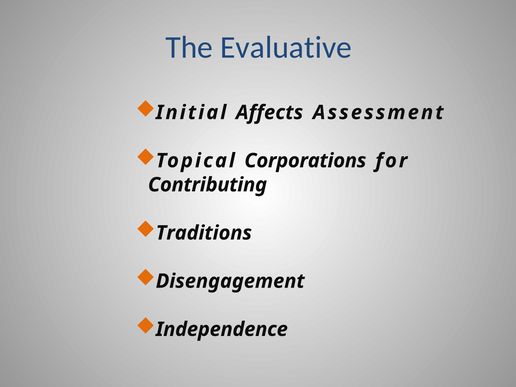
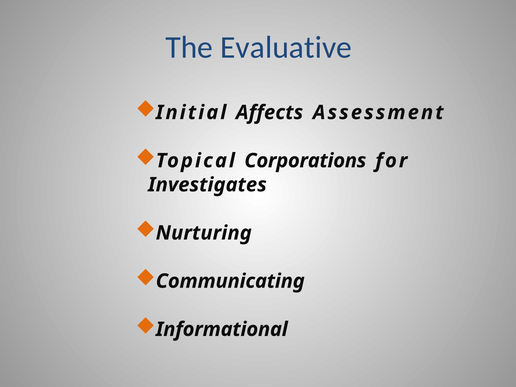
Contributing: Contributing -> Investigates (207, 185)
Traditions: Traditions -> Nurturing (204, 233)
Disengagement: Disengagement -> Communicating (230, 281)
Independence: Independence -> Informational (222, 329)
